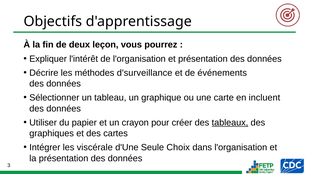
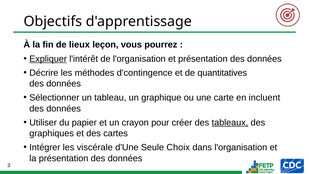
deux: deux -> lieux (79, 45)
Expliquer underline: none -> present (48, 59)
d'surveillance: d'surveillance -> d'contingence (145, 73)
événements: événements -> quantitatives (222, 73)
